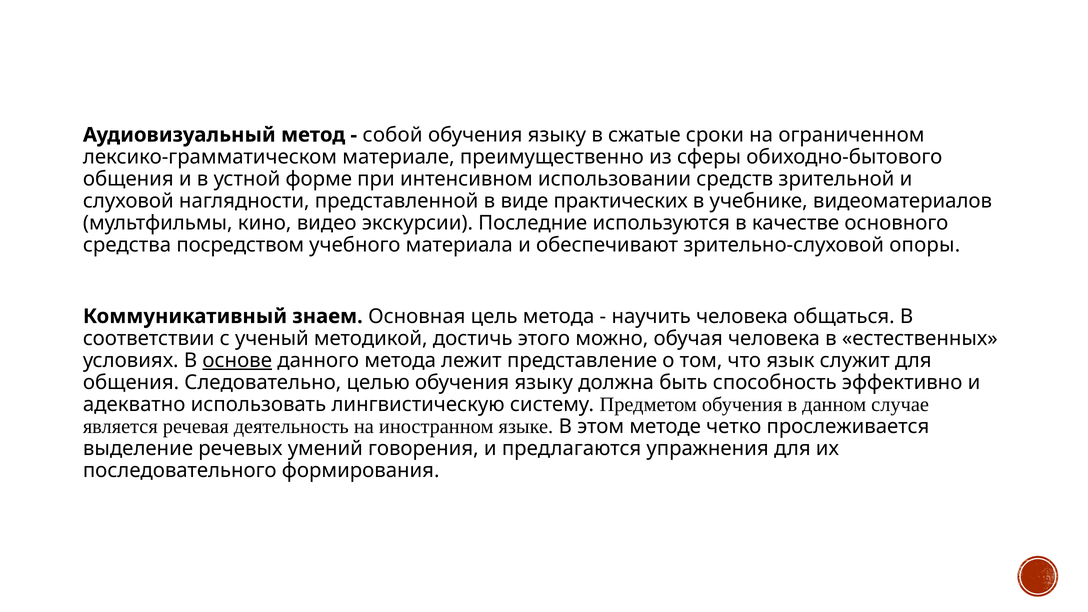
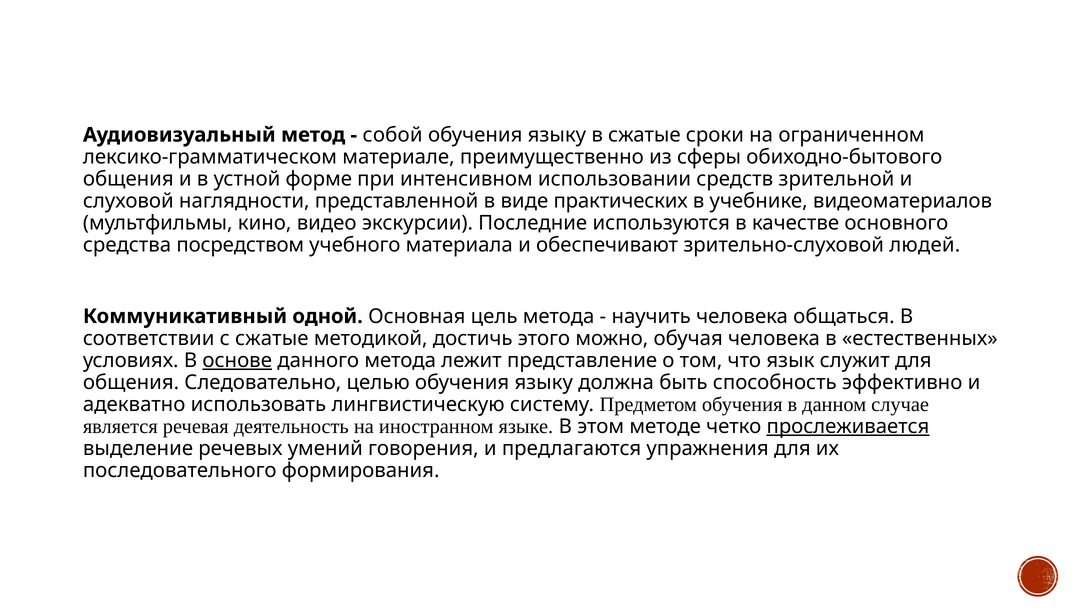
опоры: опоры -> людей (925, 245)
знаем: знаем -> одной (328, 316)
с ученый: ученый -> сжатые (272, 338)
прослеживается underline: none -> present (848, 427)
